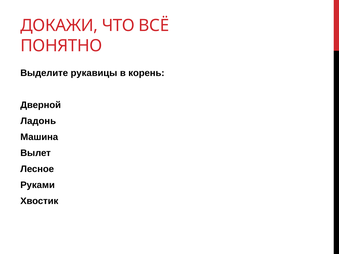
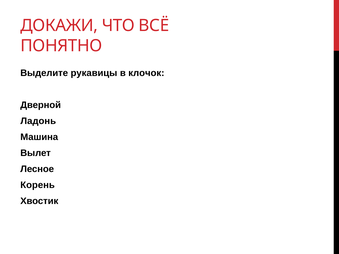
корень: корень -> клочок (146, 73)
Руками: Руками -> Корень (38, 185)
